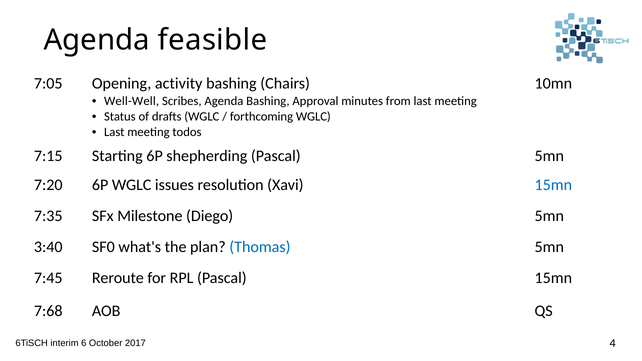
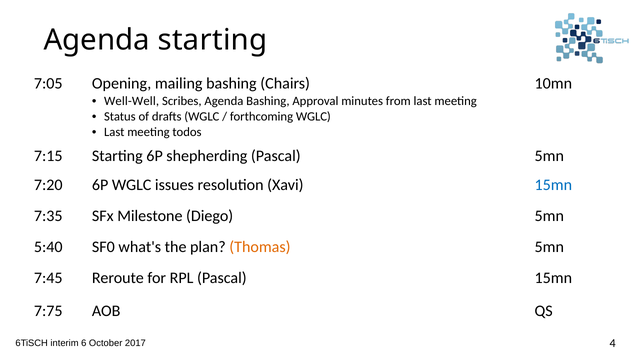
Agenda feasible: feasible -> starting (213, 40)
activity: activity -> mailing (179, 84)
3:40: 3:40 -> 5:40 (48, 247)
Thomas colour: blue -> orange (260, 247)
7:68: 7:68 -> 7:75 (48, 311)
